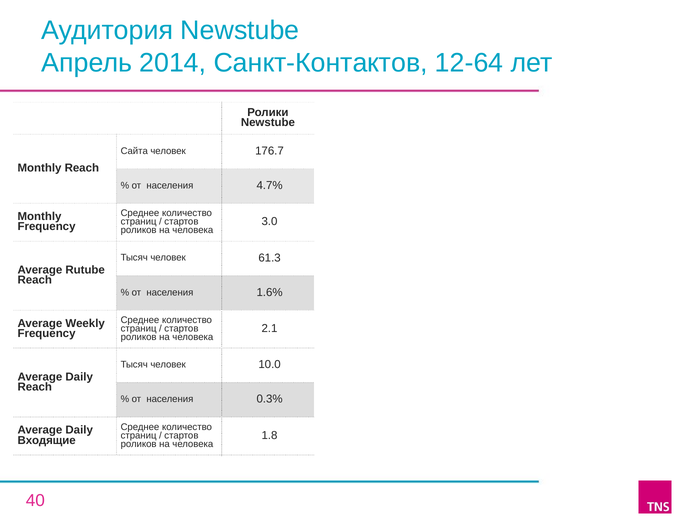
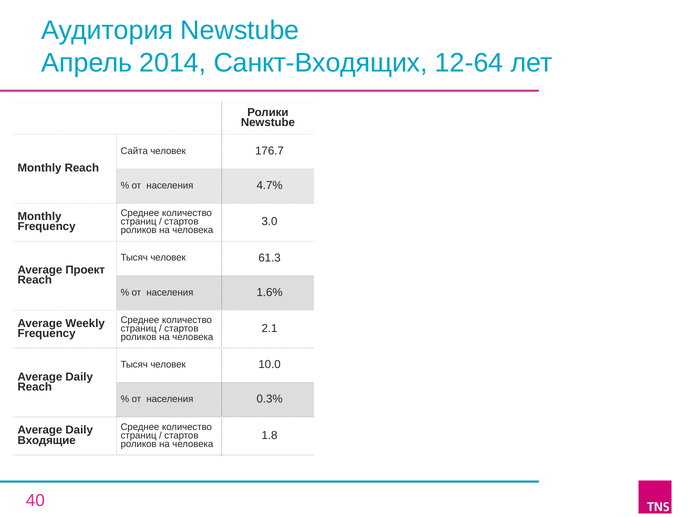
Санкт-Контактов: Санкт-Контактов -> Санкт-Входящих (321, 63)
Rutube: Rutube -> Проект (85, 270)
